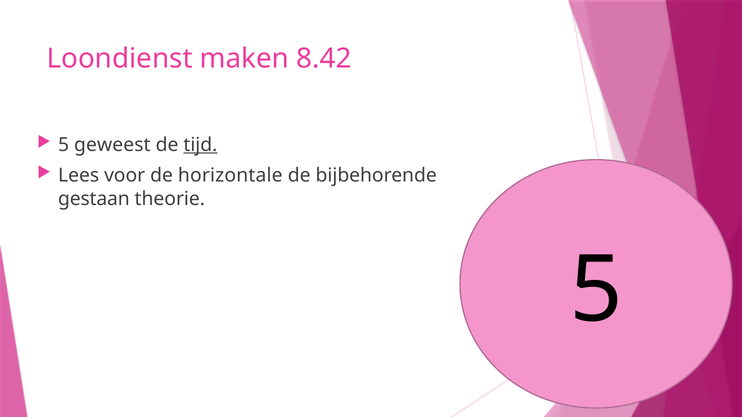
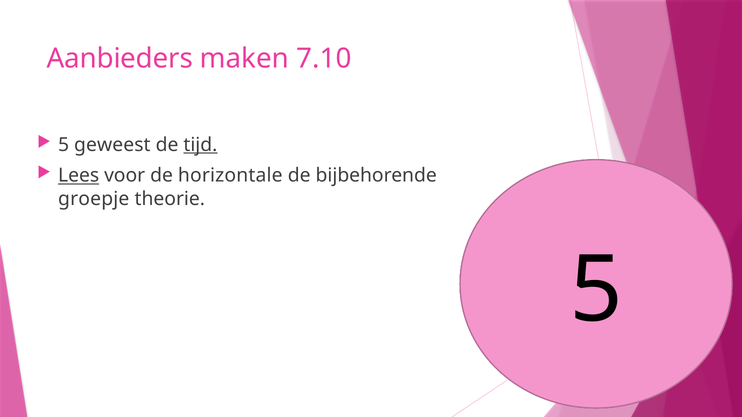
Loondienst: Loondienst -> Aanbieders (120, 59)
8.42: 8.42 -> 7.10 (324, 59)
Lees underline: none -> present (79, 176)
gestaan: gestaan -> groepje (94, 199)
